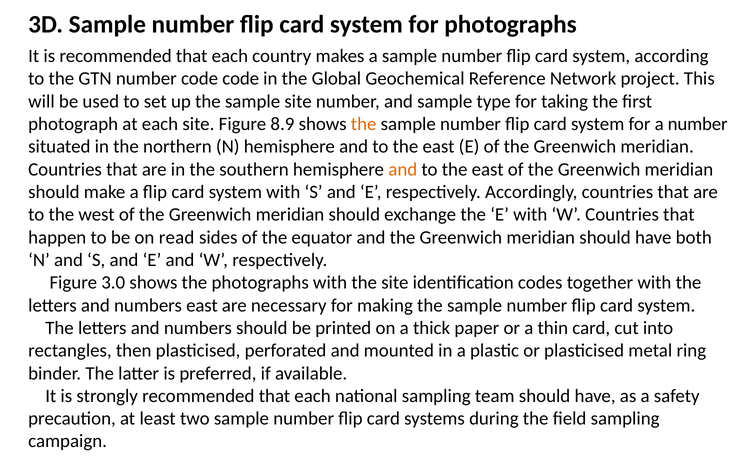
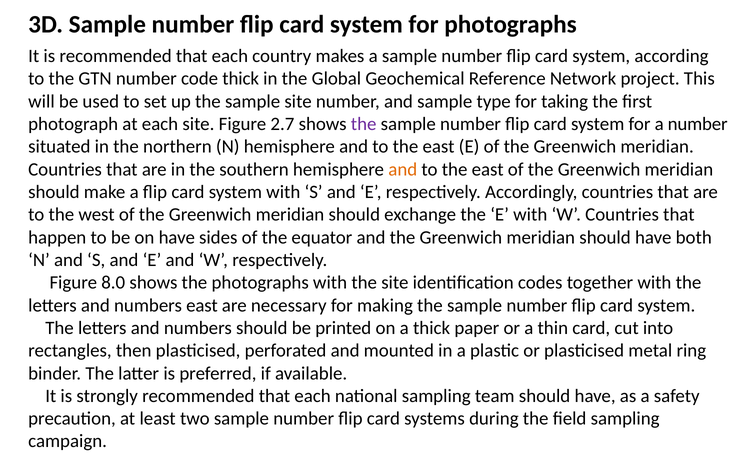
code code: code -> thick (241, 79)
8.9: 8.9 -> 2.7 (282, 124)
the colour: orange -> purple (364, 124)
on read: read -> have (177, 238)
3.0: 3.0 -> 8.0 (113, 283)
